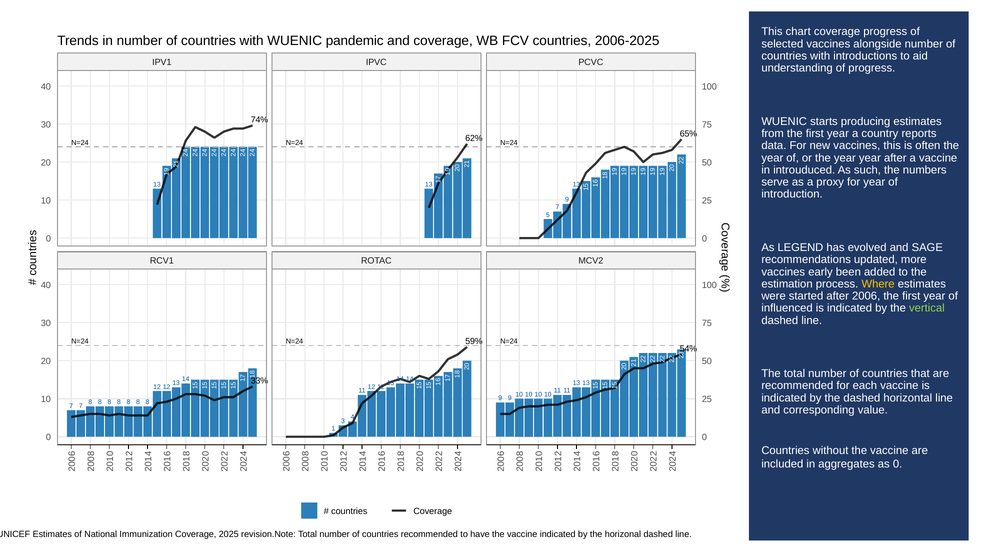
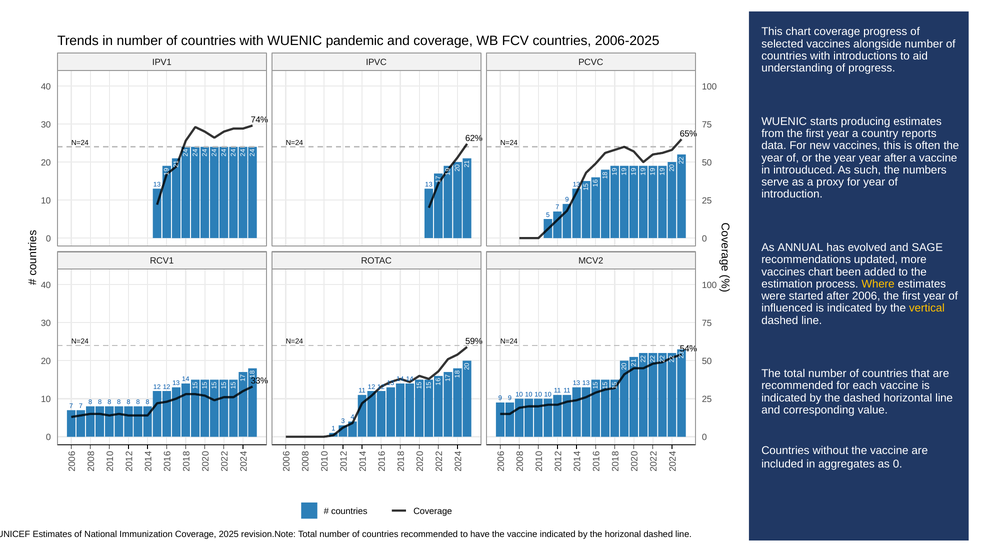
LEGEND: LEGEND -> ANNUAL (800, 247)
vaccines early: early -> chart (821, 272)
vertical colour: light green -> yellow (927, 308)
